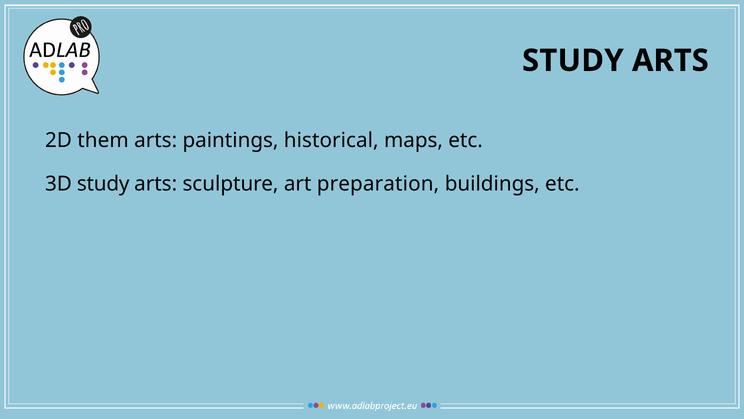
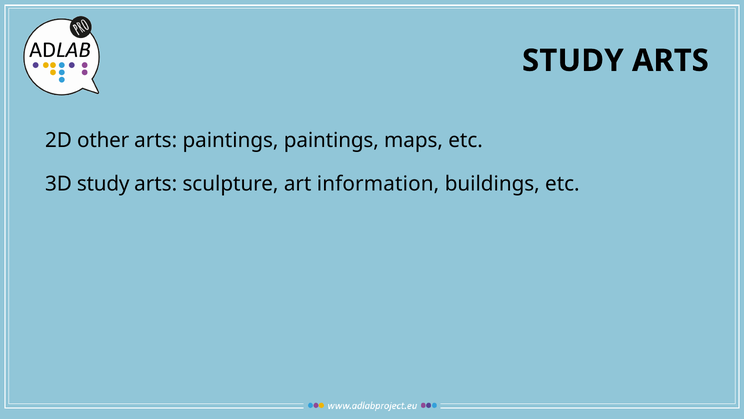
them: them -> other (103, 140)
paintings historical: historical -> paintings (331, 140)
preparation: preparation -> information (378, 184)
